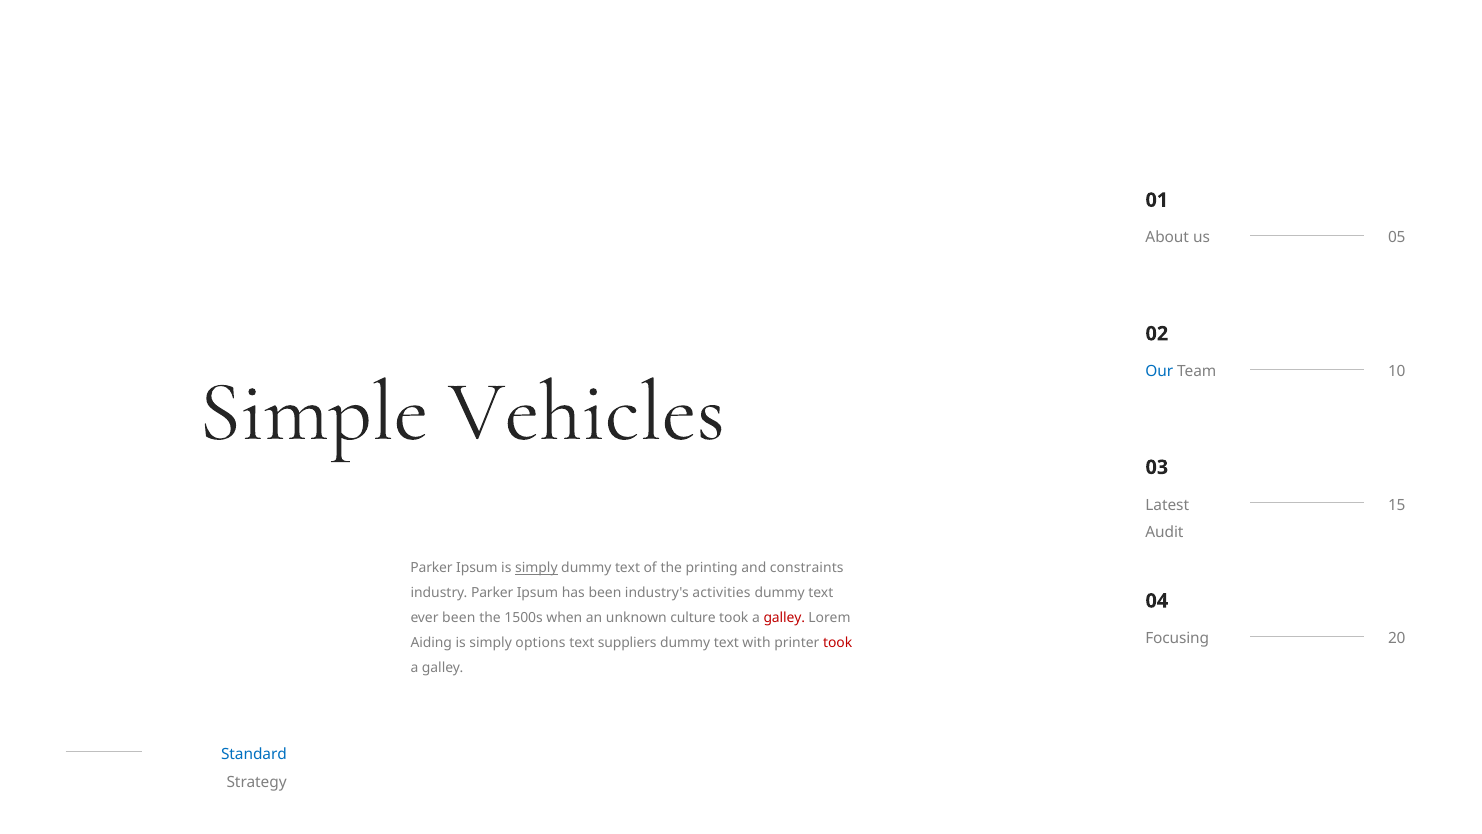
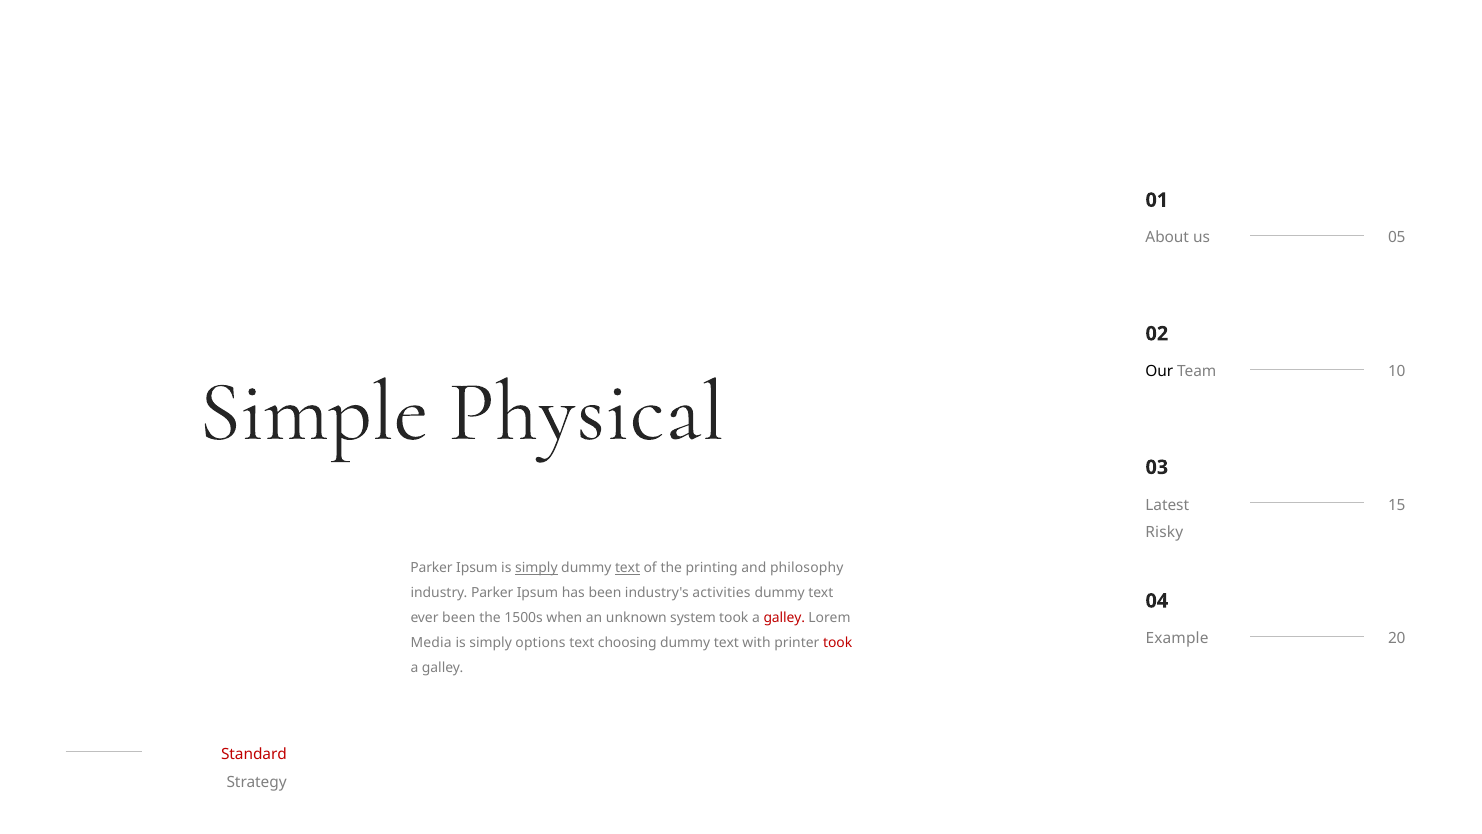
Our colour: blue -> black (1159, 371)
Vehicles: Vehicles -> Physical (586, 411)
Audit: Audit -> Risky (1164, 533)
text underline: none -> present (628, 568)
constraints: constraints -> philosophy (807, 568)
culture: culture -> system (693, 618)
Focusing: Focusing -> Example (1177, 638)
Aiding: Aiding -> Media (431, 643)
suppliers: suppliers -> choosing (627, 643)
Standard colour: blue -> red (254, 754)
